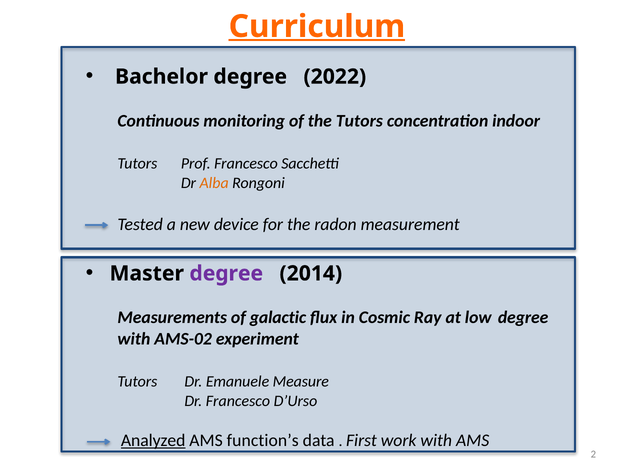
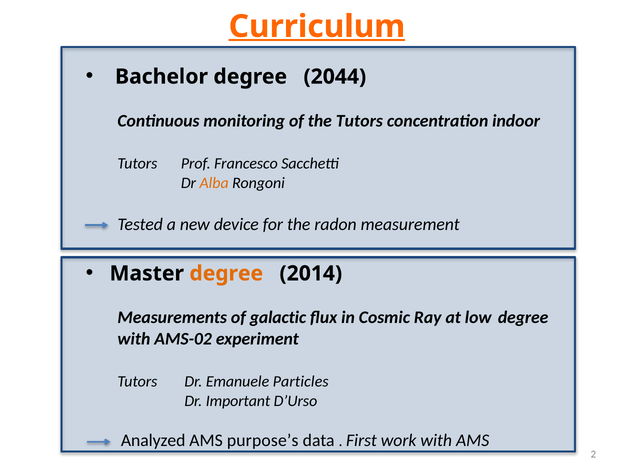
2022: 2022 -> 2044 (335, 77)
degree colour: purple -> orange (226, 273)
Measure: Measure -> Particles (301, 381)
Dr Francesco: Francesco -> Important (238, 401)
Analyzed underline: present -> none (153, 440)
function’s: function’s -> purpose’s (263, 440)
